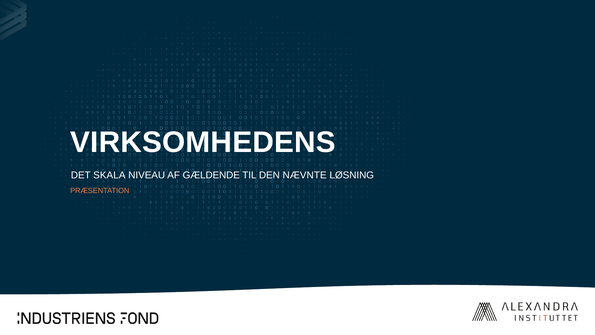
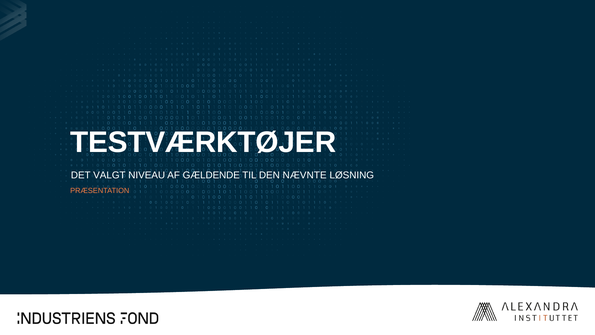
VIRKSOMHEDENS: VIRKSOMHEDENS -> TESTVÆRKTØJER (203, 142)
SKALA: SKALA -> VALGT (109, 175)
